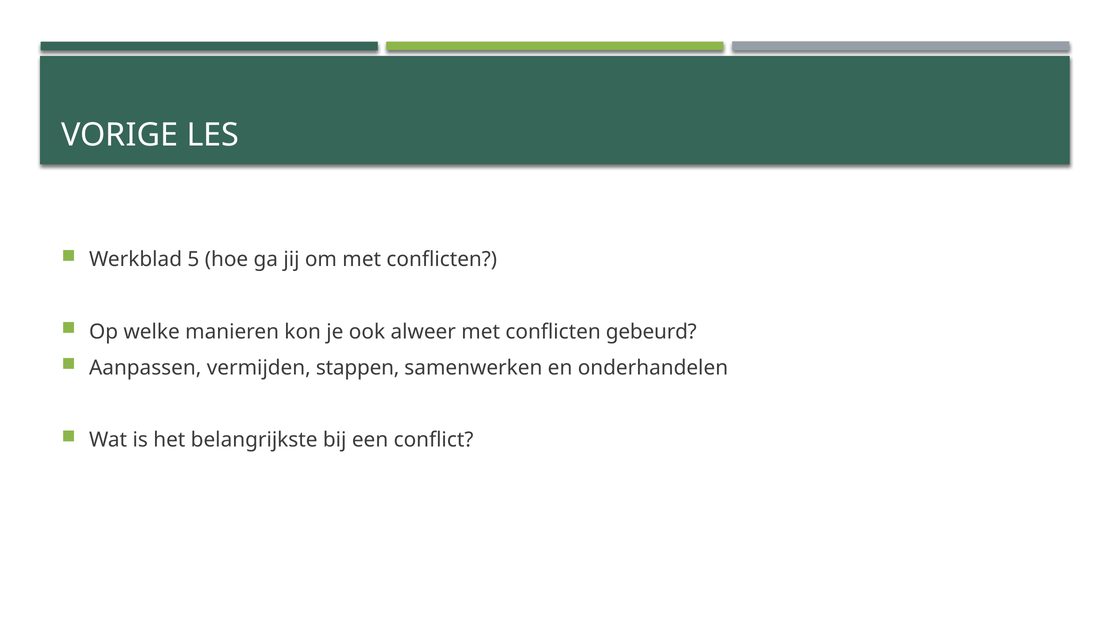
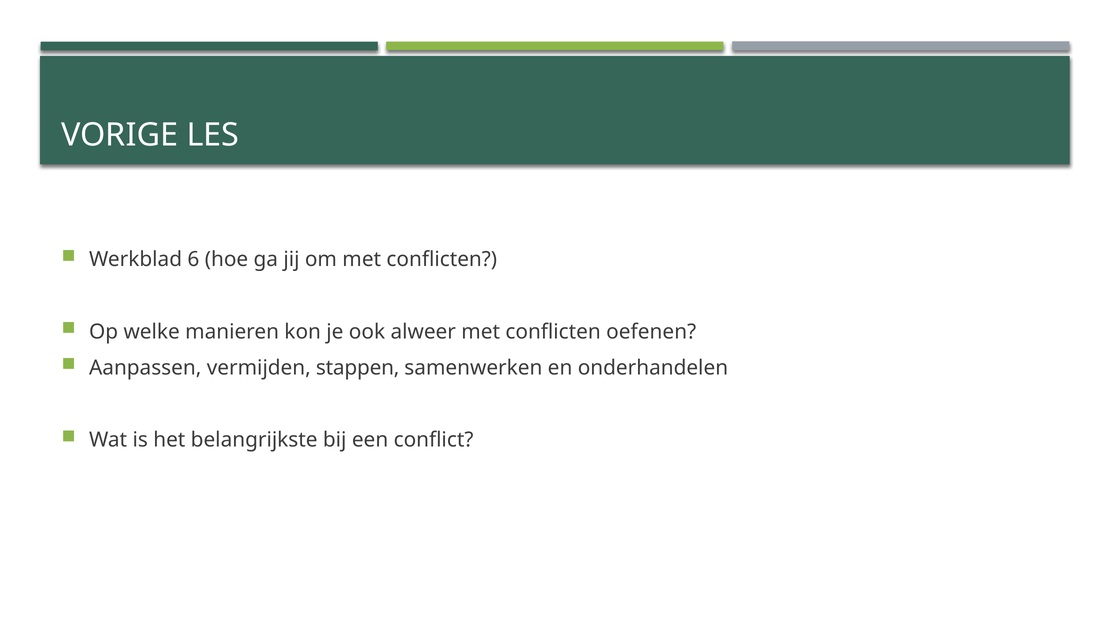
5: 5 -> 6 (193, 259)
gebeurd: gebeurd -> oefenen (651, 331)
